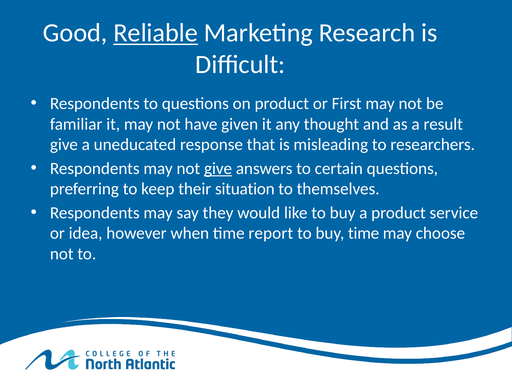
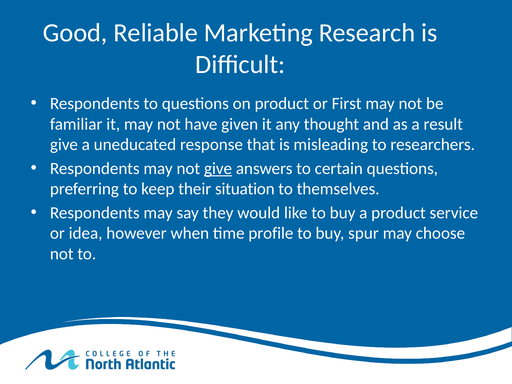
Reliable underline: present -> none (156, 33)
report: report -> profile (271, 233)
buy time: time -> spur (363, 233)
